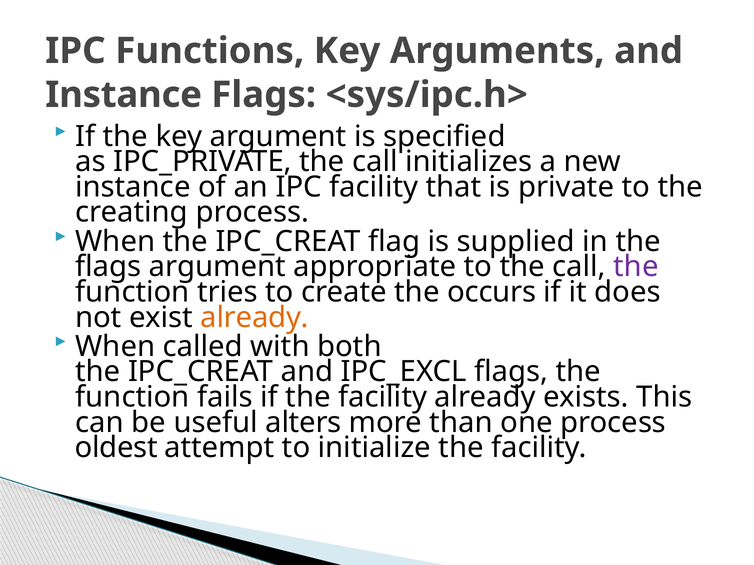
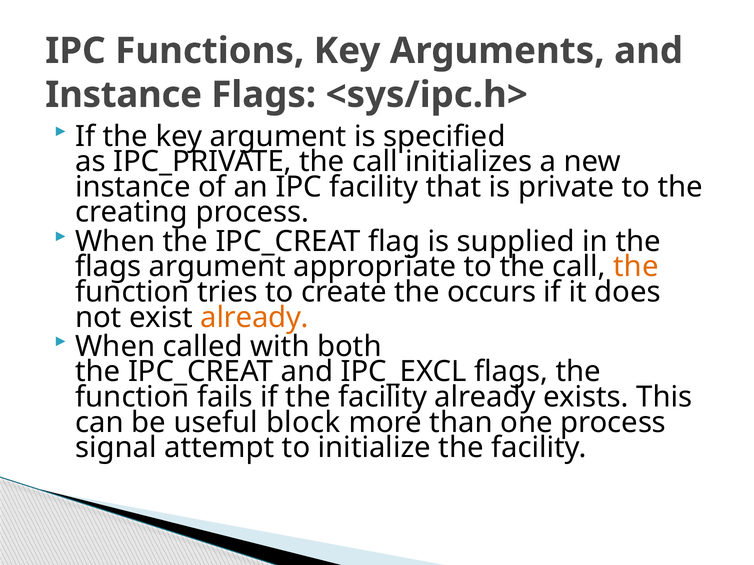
the colour: purple -> orange (636, 267)
alters: alters -> block (303, 423)
oldest: oldest -> signal (116, 448)
